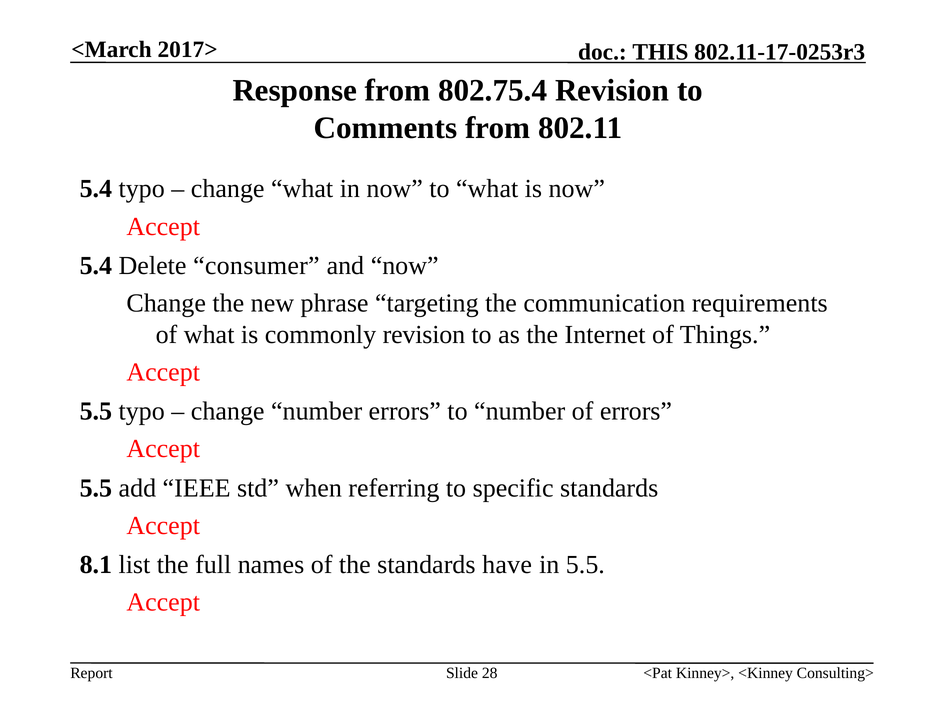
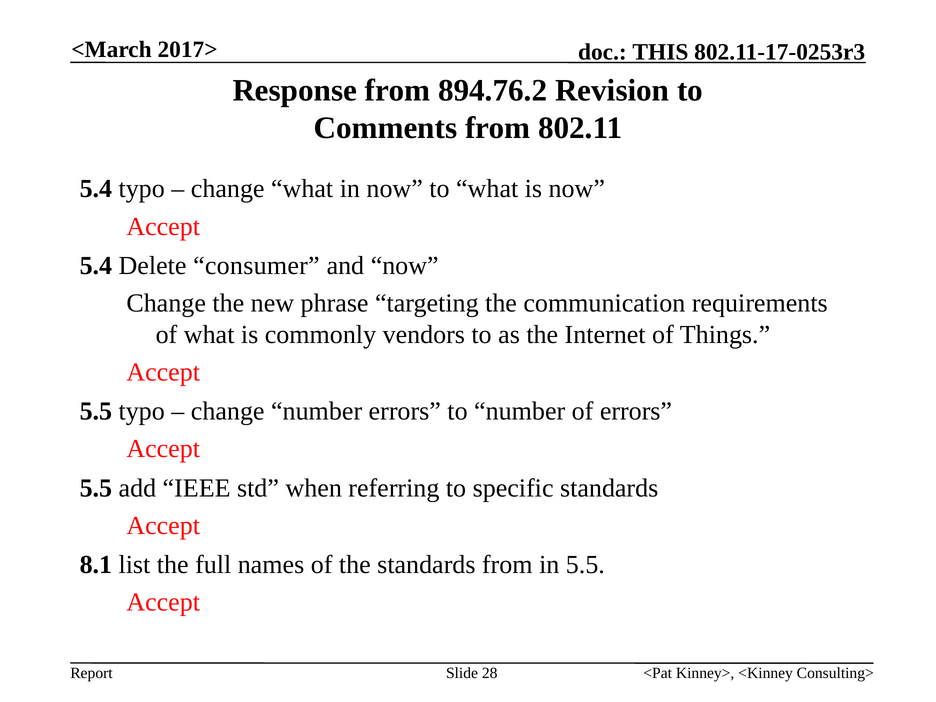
802.75.4: 802.75.4 -> 894.76.2 (493, 90)
commonly revision: revision -> vendors (424, 334)
standards have: have -> from (507, 565)
